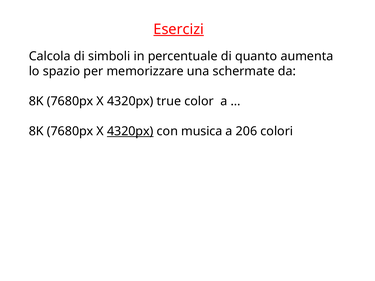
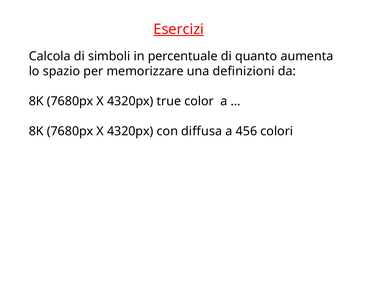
schermate: schermate -> definizioni (244, 71)
4320px underline: present -> none (130, 131)
musica: musica -> diffusa (202, 131)
206: 206 -> 456 (246, 131)
